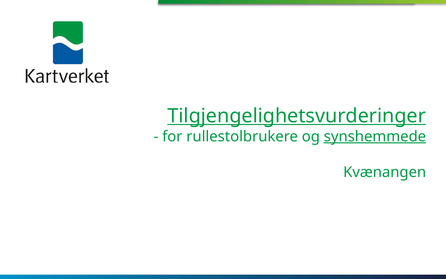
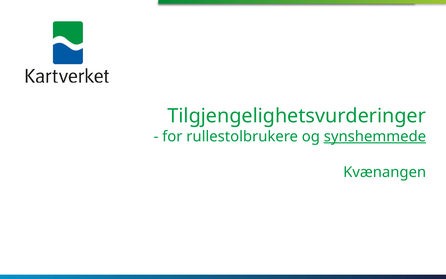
Tilgjengelighetsvurderinger underline: present -> none (297, 116)
